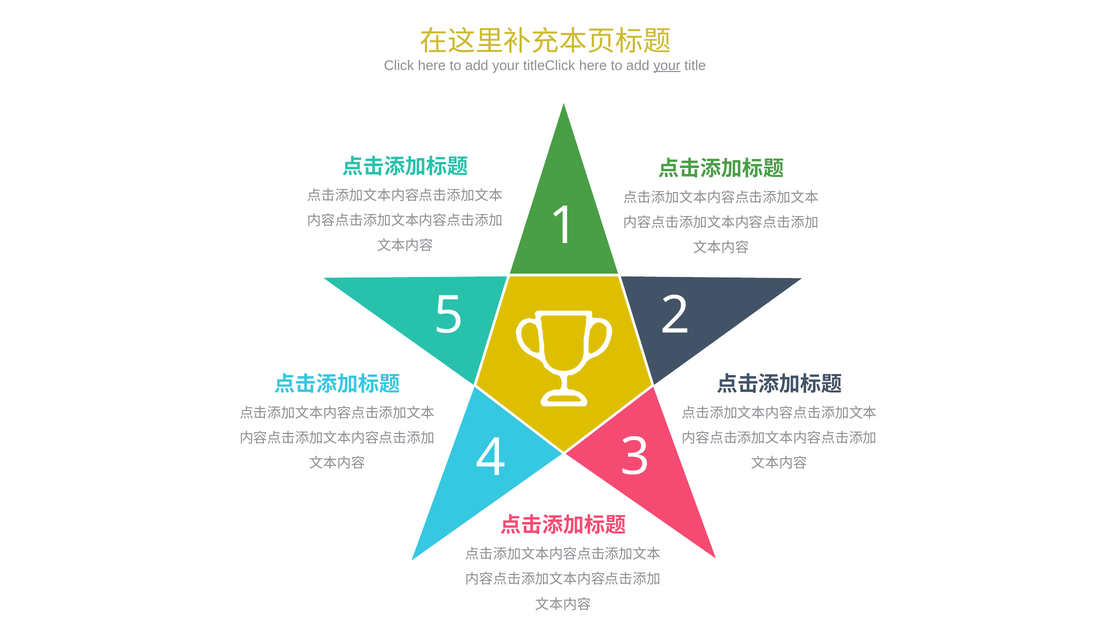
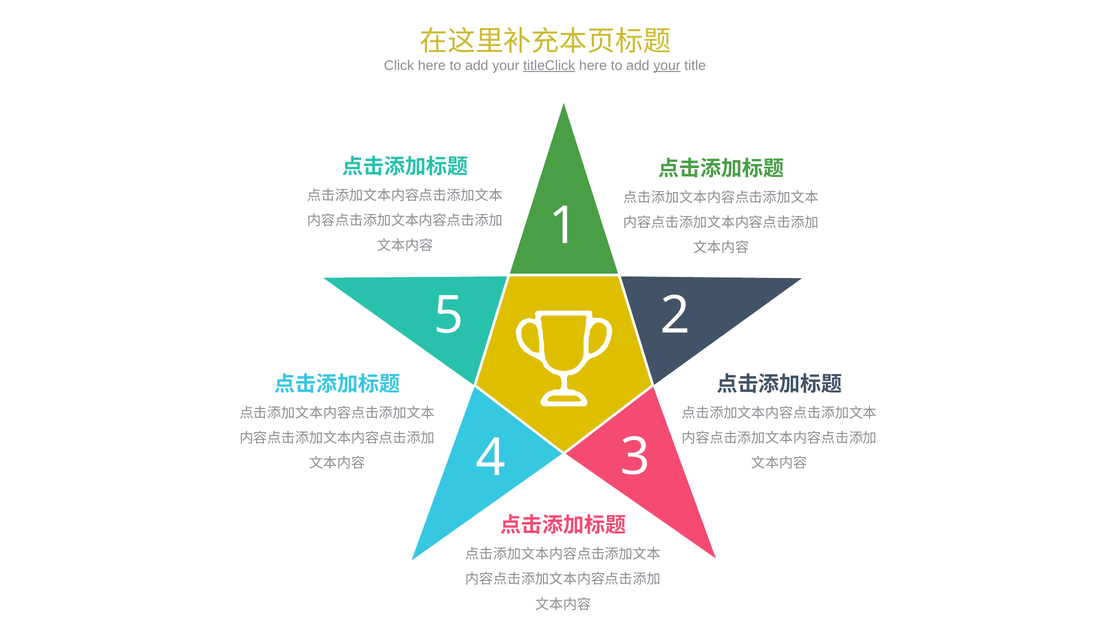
titleClick underline: none -> present (549, 65)
